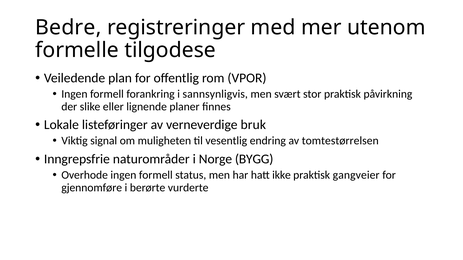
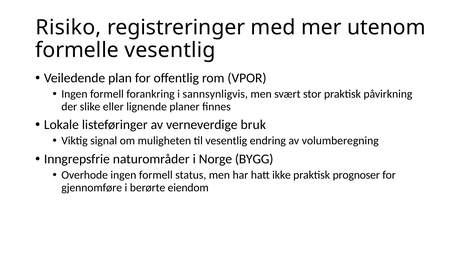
Bedre: Bedre -> Risiko (68, 27)
formelle tilgodese: tilgodese -> vesentlig (170, 50)
tomtestørrelsen: tomtestørrelsen -> volumberegning (340, 141)
gangveier: gangveier -> prognoser (356, 175)
vurderte: vurderte -> eiendom (188, 188)
